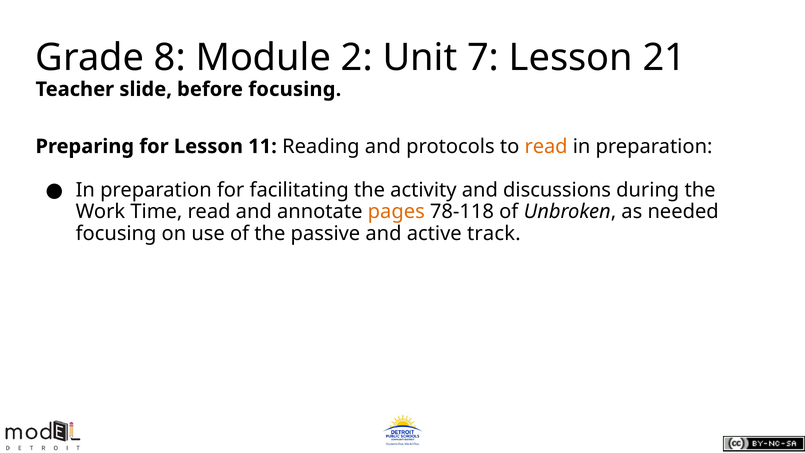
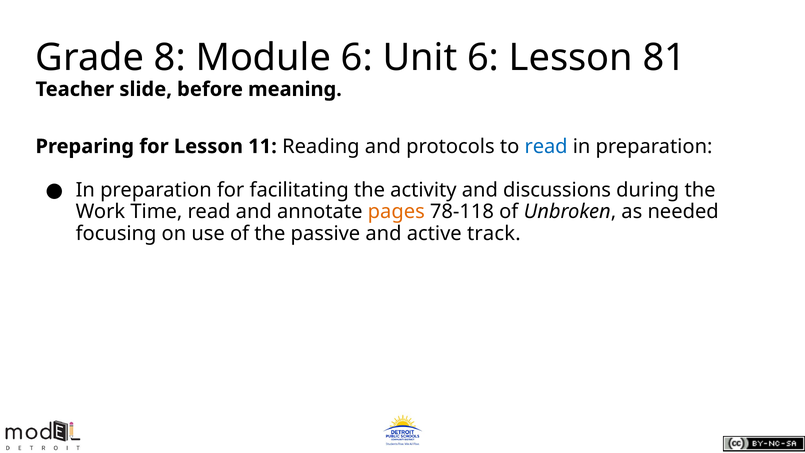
Module 2: 2 -> 6 (357, 58)
Unit 7: 7 -> 6 (483, 58)
21: 21 -> 81 (664, 58)
before focusing: focusing -> meaning (295, 89)
read colour: orange -> blue (546, 146)
